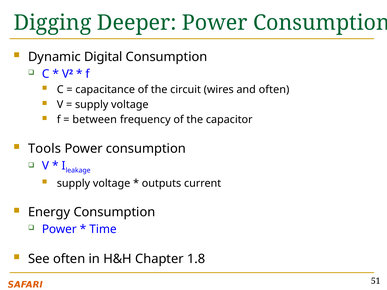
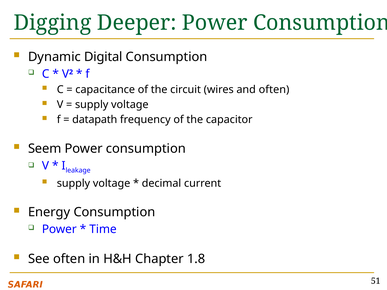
between: between -> datapath (95, 120)
Tools: Tools -> Seem (45, 149)
outputs: outputs -> decimal (162, 183)
